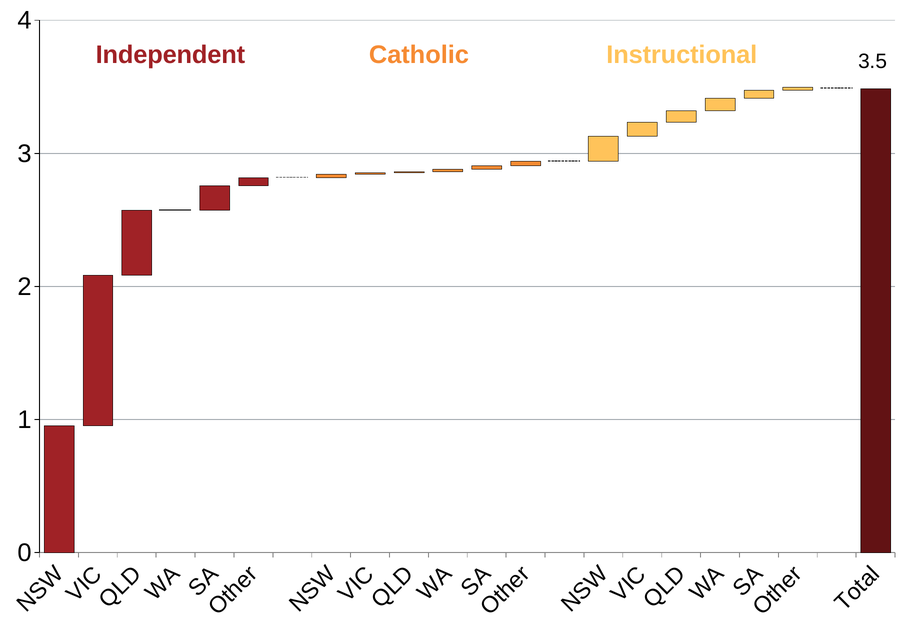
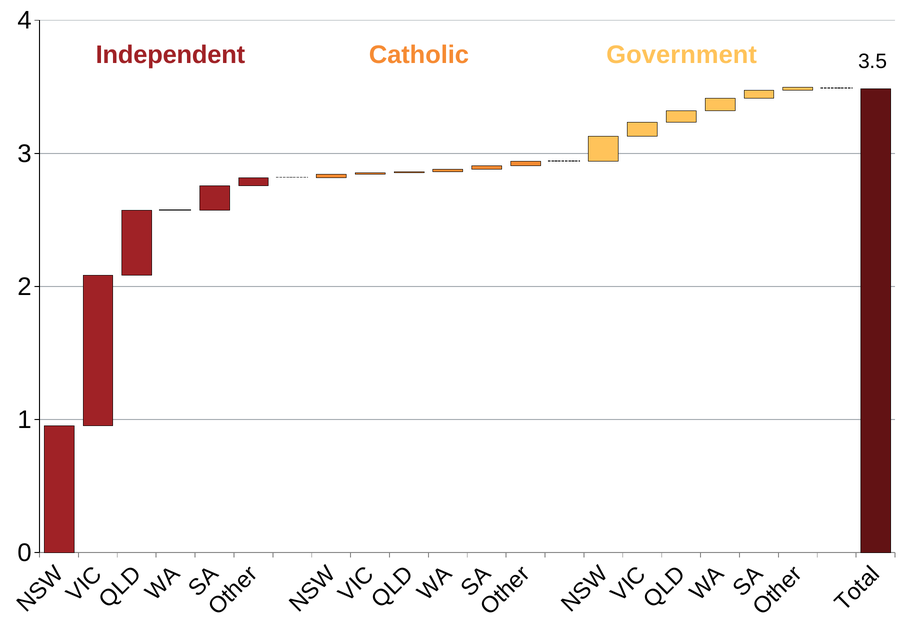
Instructional: Instructional -> Government (682, 55)
